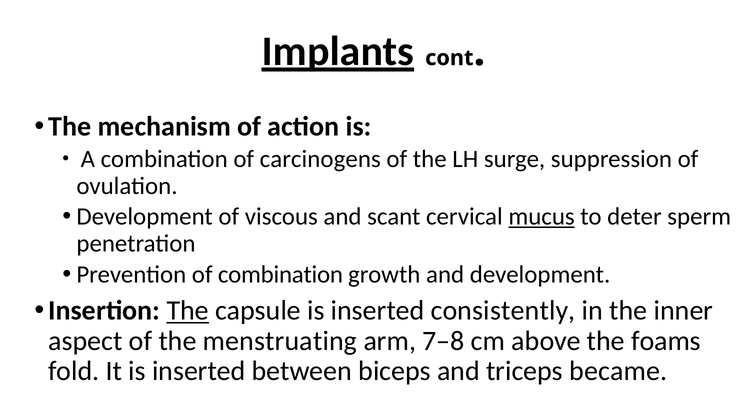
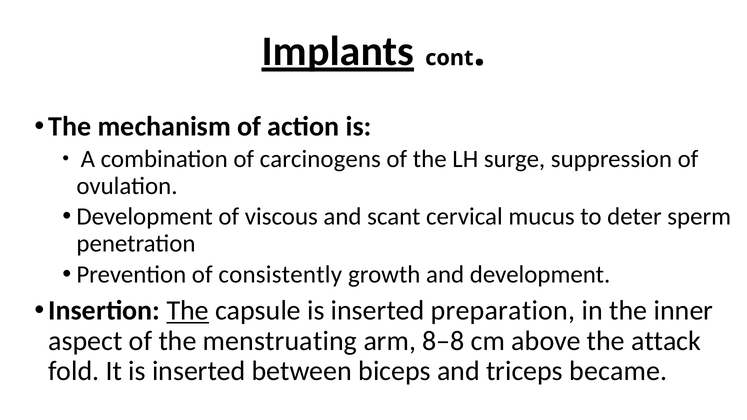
mucus underline: present -> none (542, 217)
of combination: combination -> consistently (280, 274)
consistently: consistently -> preparation (503, 311)
7–8: 7–8 -> 8–8 (443, 341)
foams: foams -> attack (666, 341)
